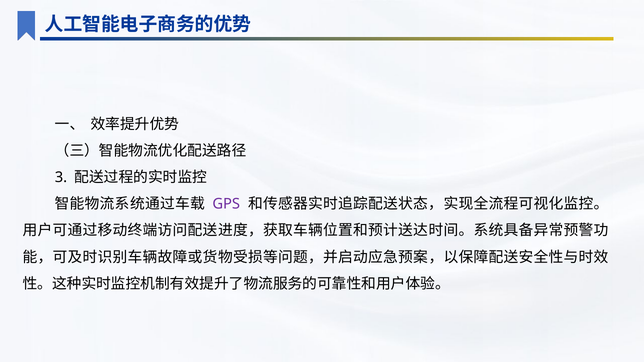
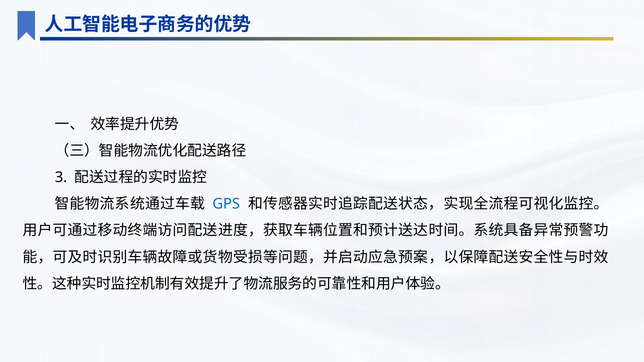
GPS colour: purple -> blue (226, 204)
